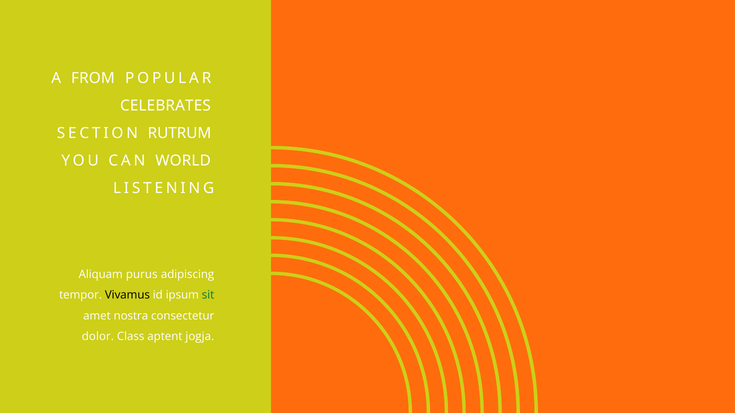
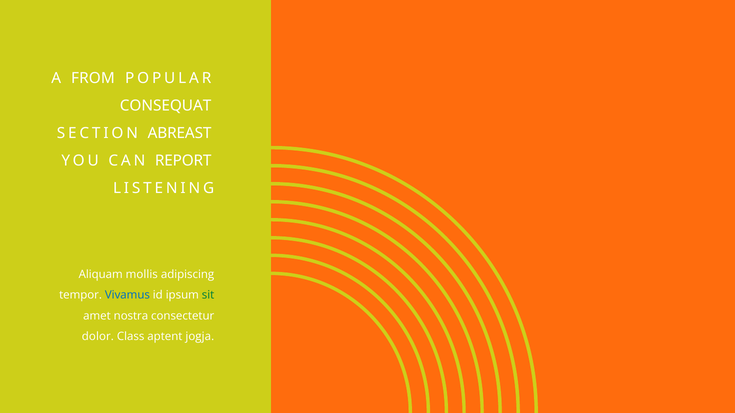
CELEBRATES: CELEBRATES -> CONSEQUAT (166, 106)
RUTRUM: RUTRUM -> ABREAST (180, 134)
WORLD: WORLD -> REPORT (183, 161)
purus: purus -> mollis (142, 275)
Vivamus colour: black -> blue (127, 295)
